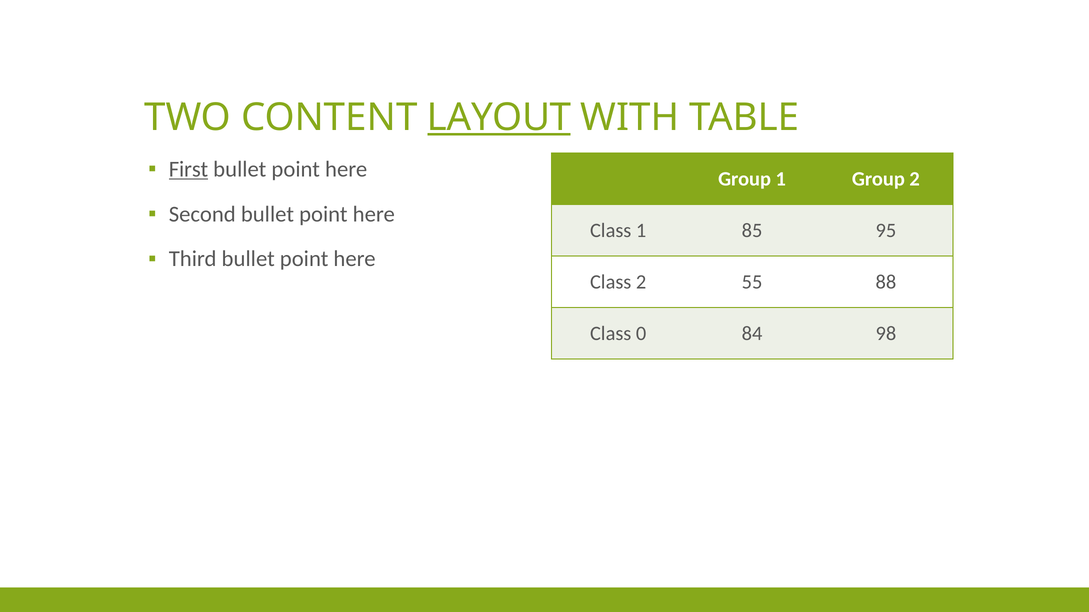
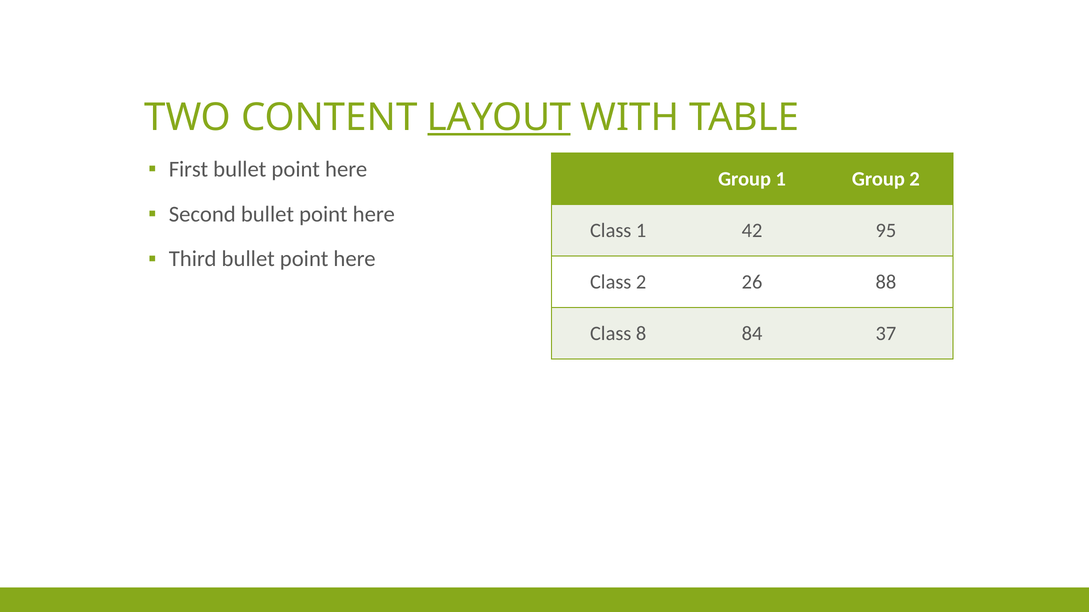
First underline: present -> none (188, 169)
85: 85 -> 42 (752, 231)
55: 55 -> 26 (752, 282)
0: 0 -> 8 (641, 334)
98: 98 -> 37 (886, 334)
